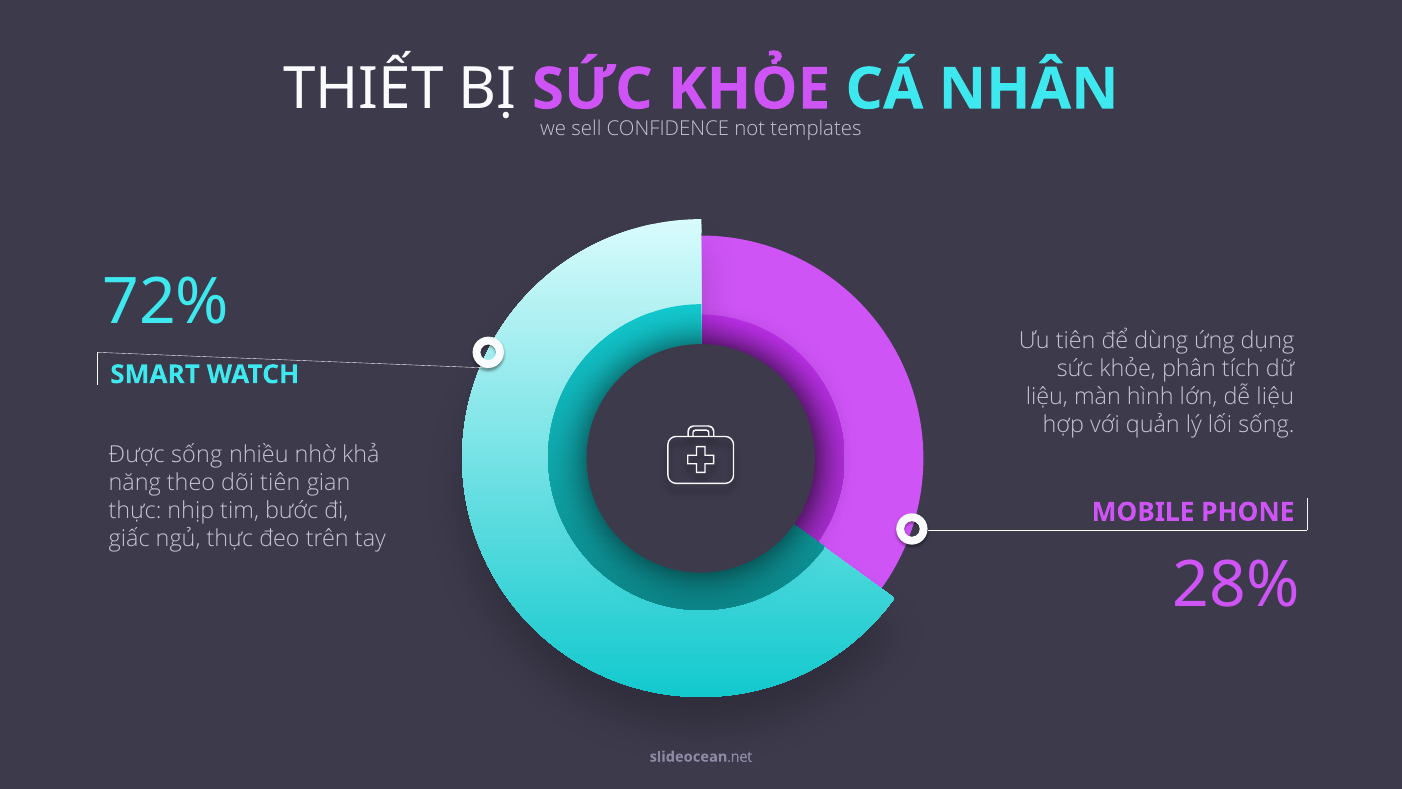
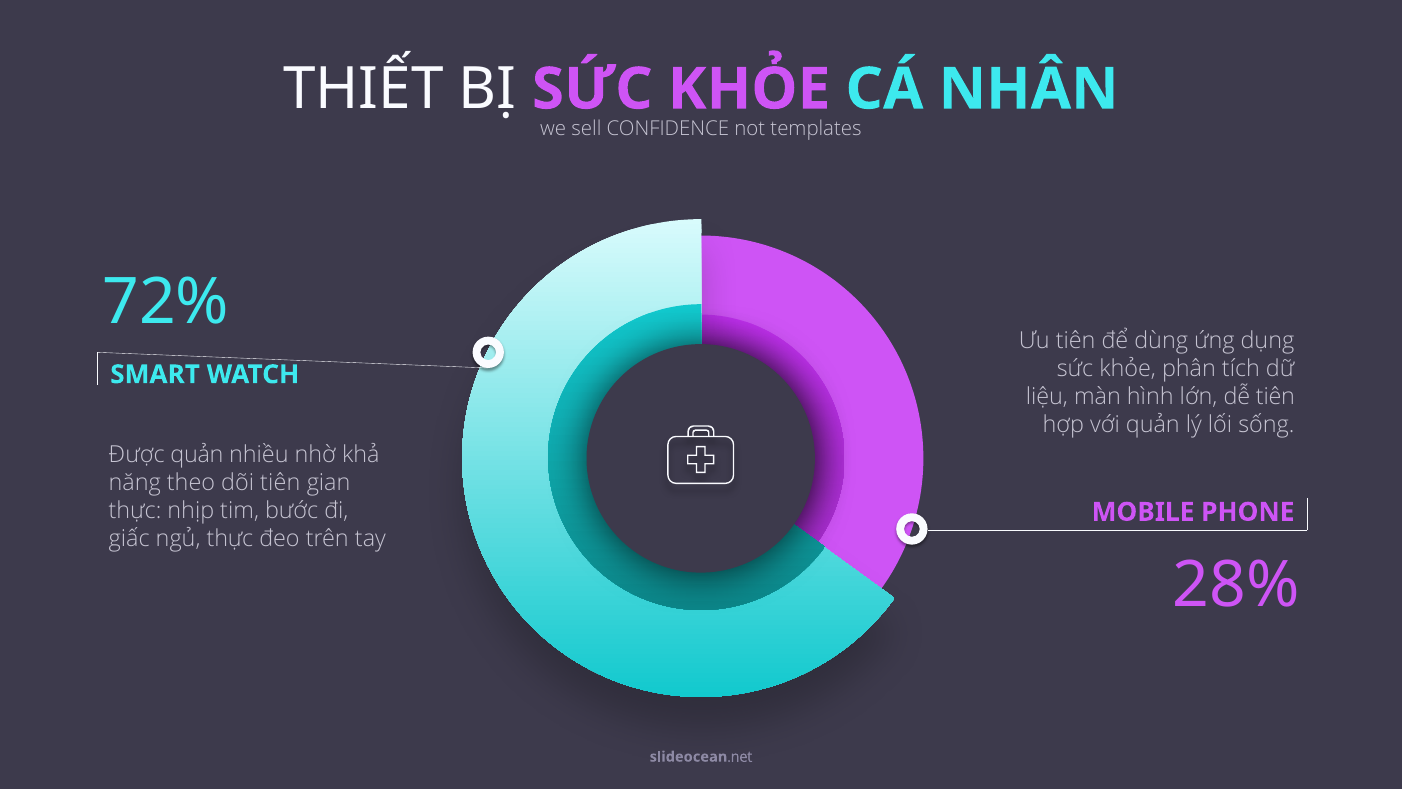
dễ liệu: liệu -> tiên (1275, 396)
Được sống: sống -> quản (197, 455)
